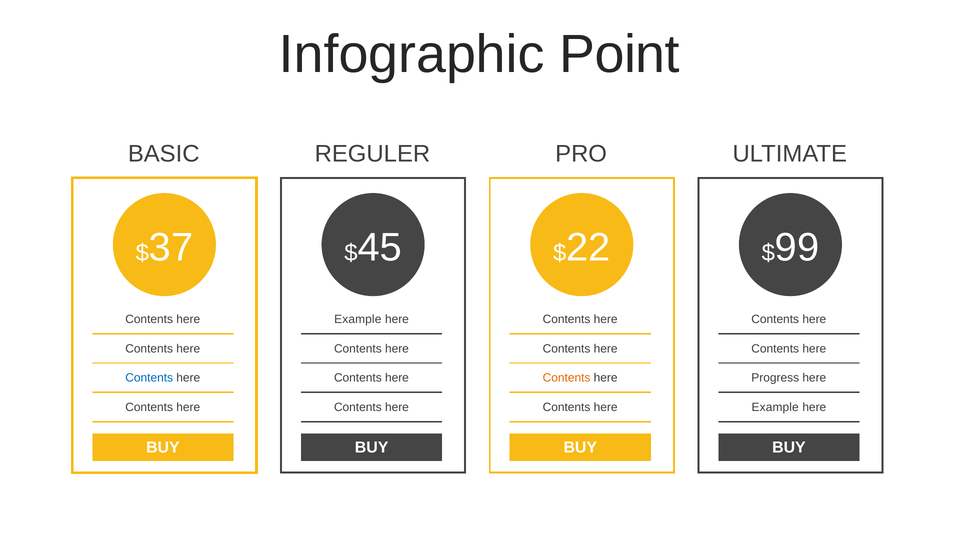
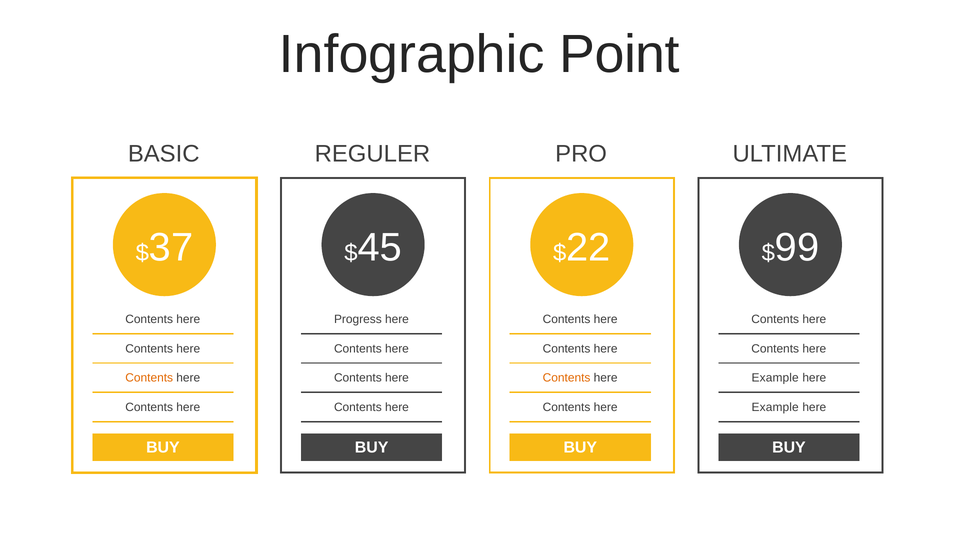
Example: Example -> Progress (358, 319)
Contents colour: blue -> orange (149, 378)
Progress: Progress -> Example (775, 378)
